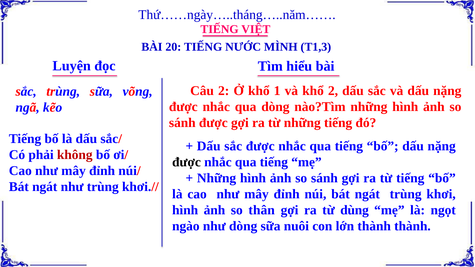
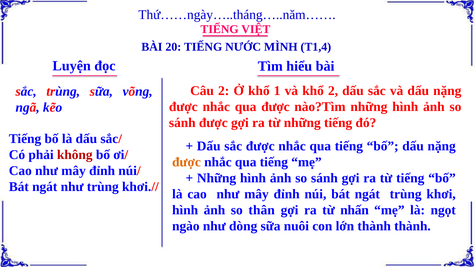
T1,3: T1,3 -> T1,4 (316, 47)
qua dòng: dòng -> được (275, 107)
được colour: black -> orange (187, 162)
dùng: dùng -> nhấn (355, 210)
